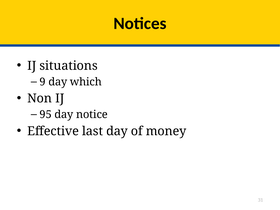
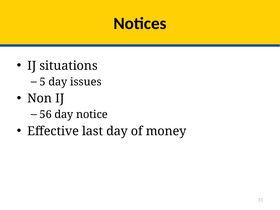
9: 9 -> 5 (43, 82)
which: which -> issues (86, 82)
95: 95 -> 56 (46, 115)
